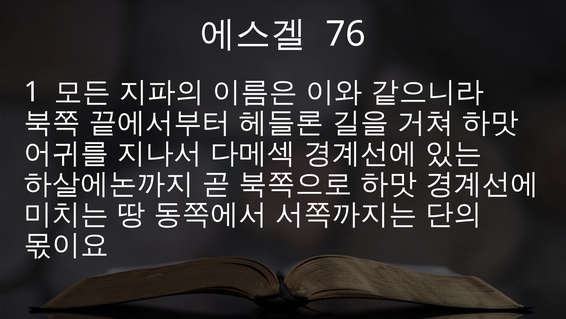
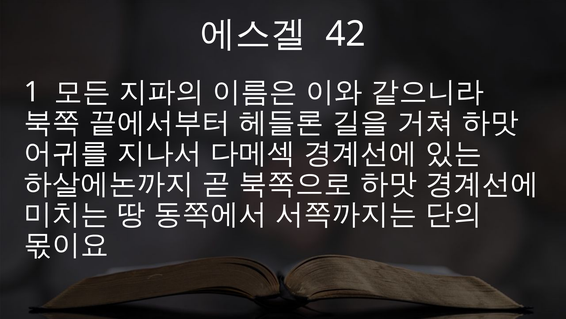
76: 76 -> 42 (346, 34)
